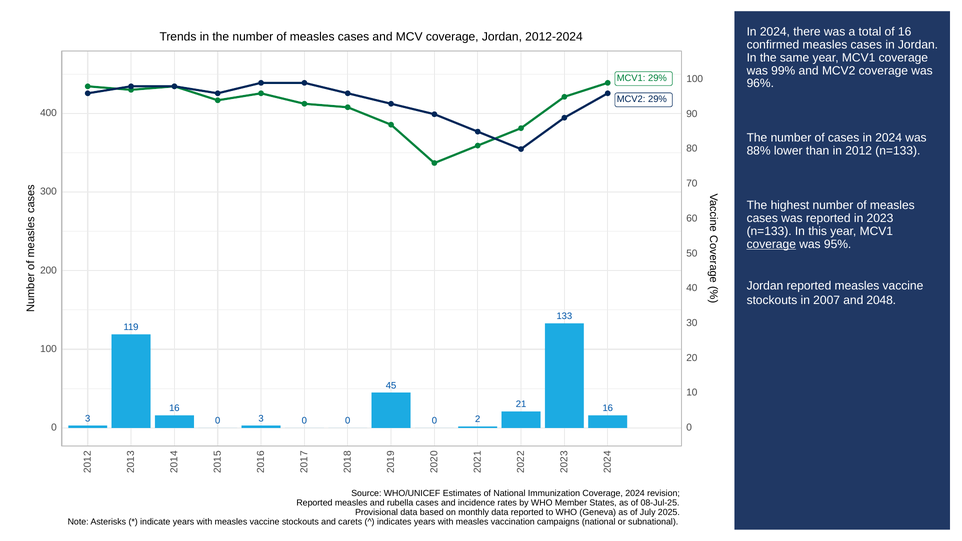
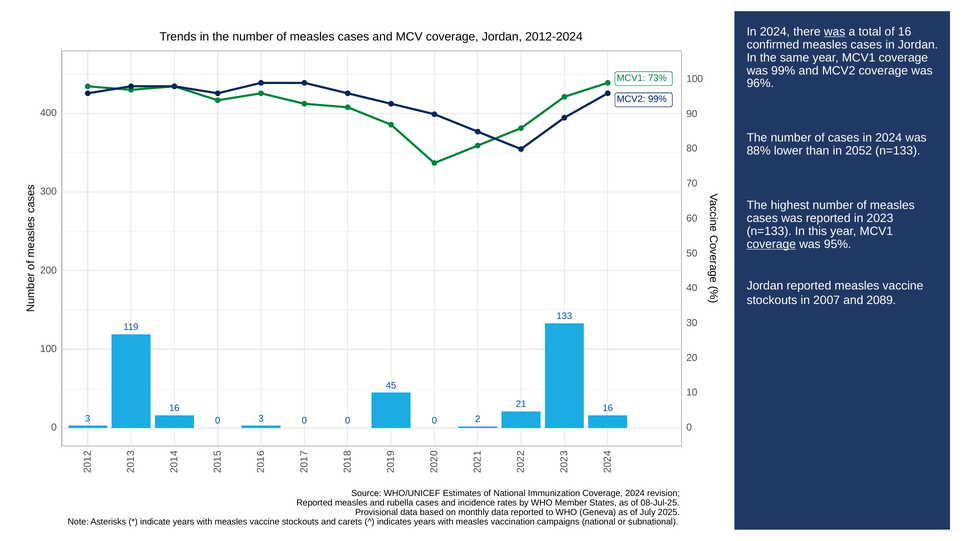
was underline: none -> present (835, 32)
MCV1 29%: 29% -> 73% (657, 78)
MCV2 29%: 29% -> 99% (657, 99)
2012: 2012 -> 2052 (859, 151)
2048: 2048 -> 2089 (881, 300)
